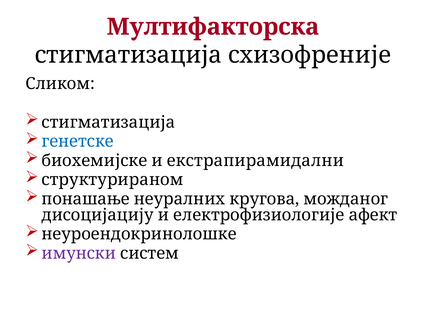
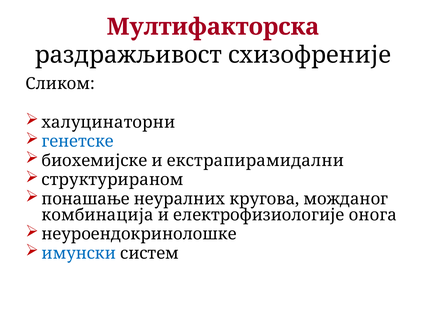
стигматизација: стигматизација -> раздражљивост (128, 55)
стигматизација: стигматизација -> халуцинаторни (108, 122)
дисоцијацију: дисоцијацију -> комбинација (98, 215)
афект: афект -> онога (373, 215)
имунски colour: purple -> blue (79, 254)
